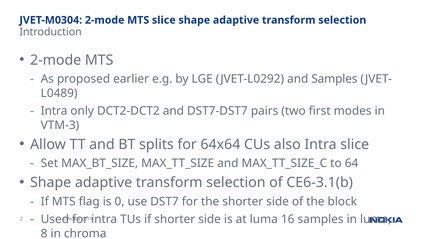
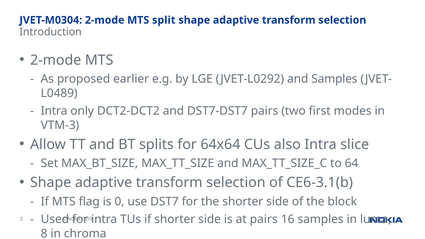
MTS slice: slice -> split (164, 20)
at luma: luma -> pairs (264, 219)
